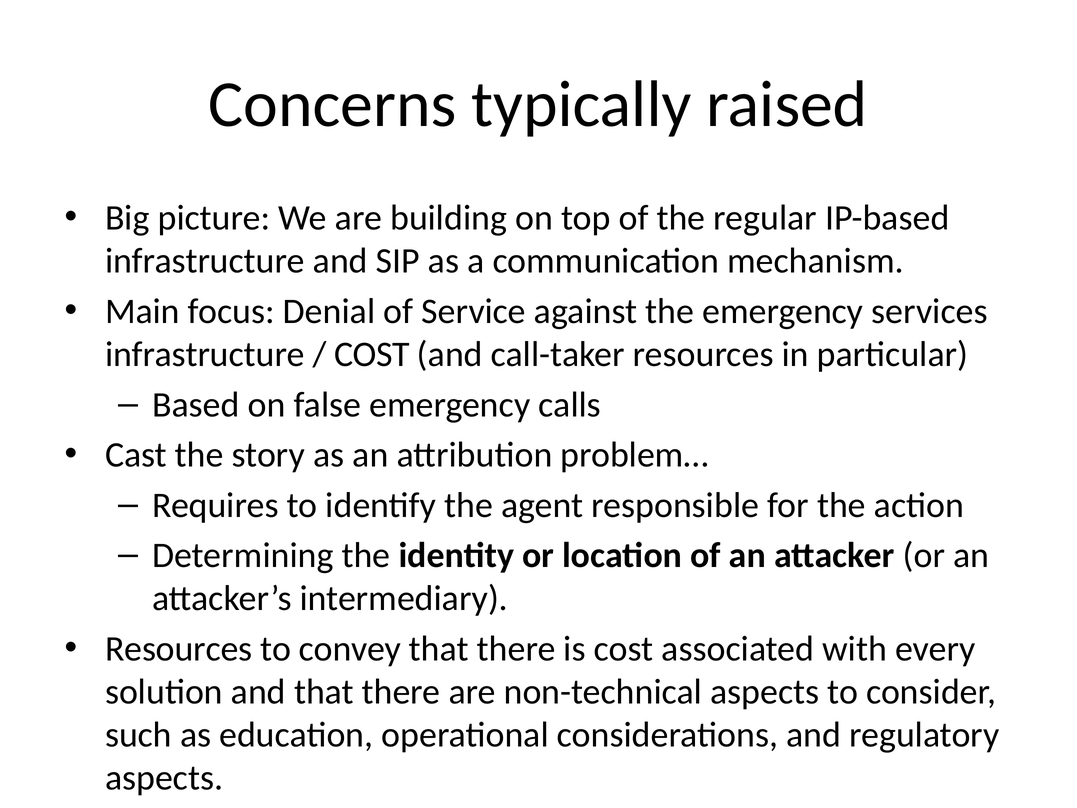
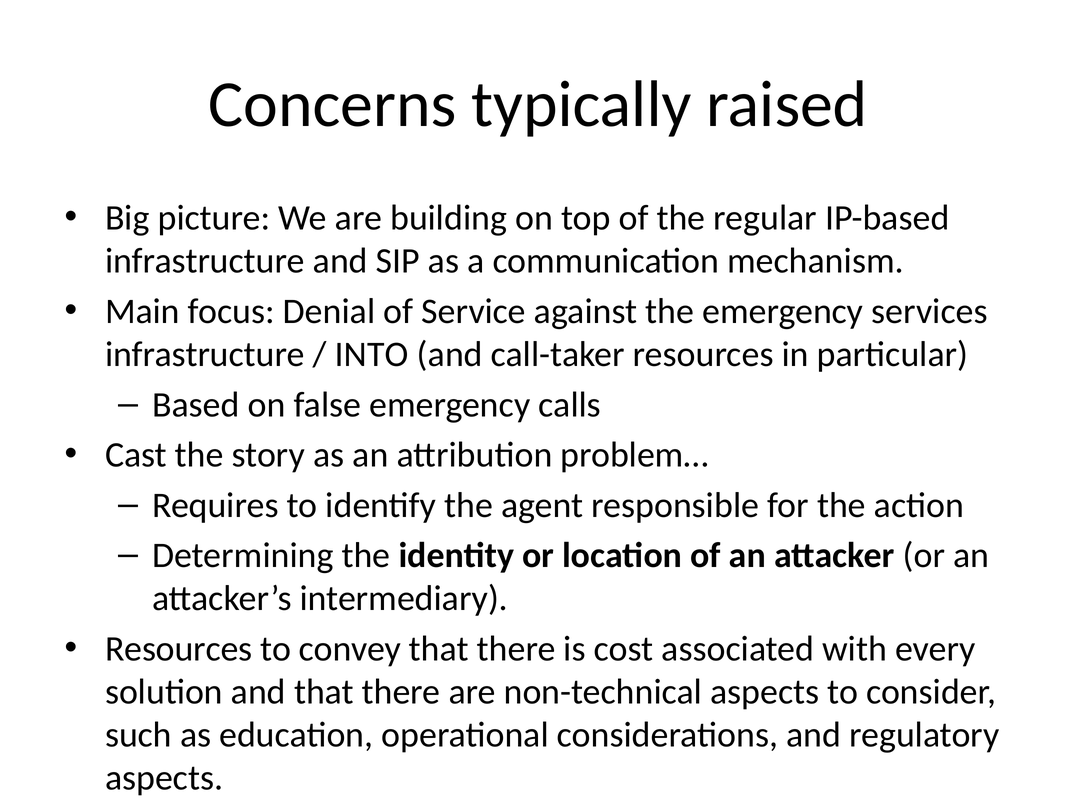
COST: COST -> INTO (372, 354)
